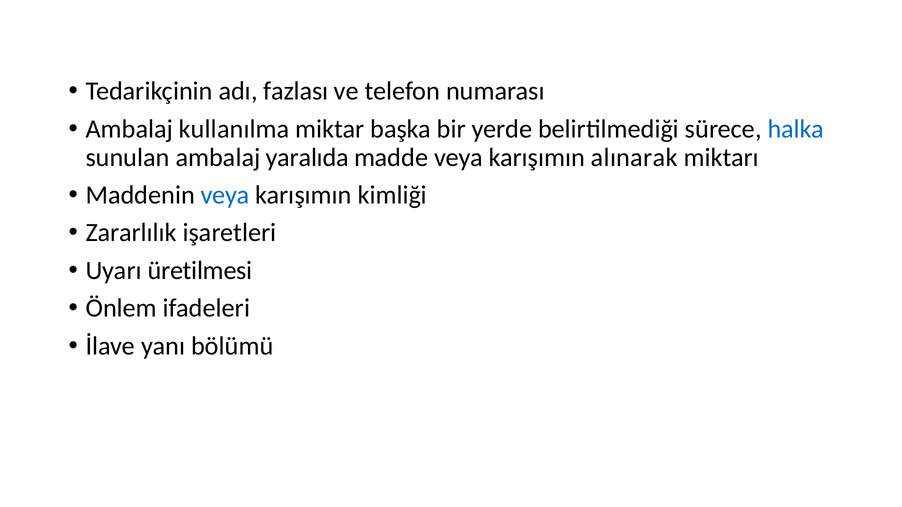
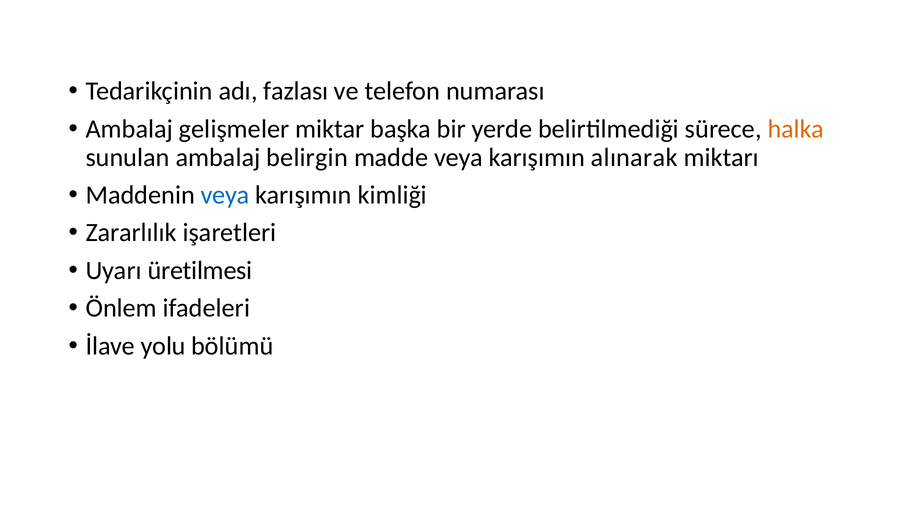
kullanılma: kullanılma -> gelişmeler (234, 129)
halka colour: blue -> orange (796, 129)
yaralıda: yaralıda -> belirgin (307, 157)
yanı: yanı -> yolu (163, 346)
